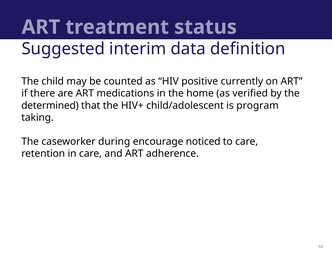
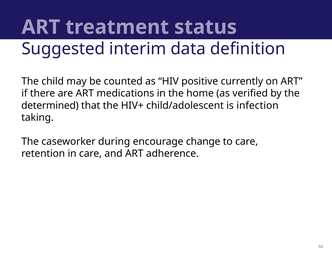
program: program -> infection (258, 105)
noticed: noticed -> change (203, 141)
